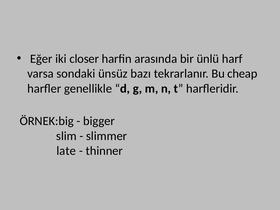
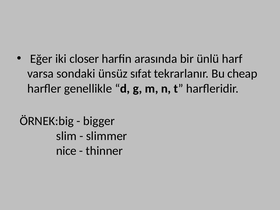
bazı: bazı -> sıfat (141, 74)
late: late -> nice (66, 151)
